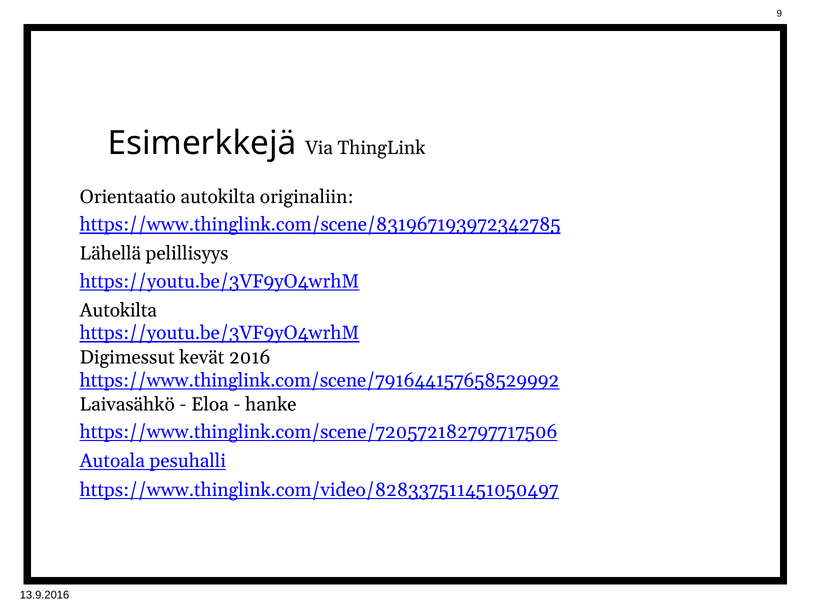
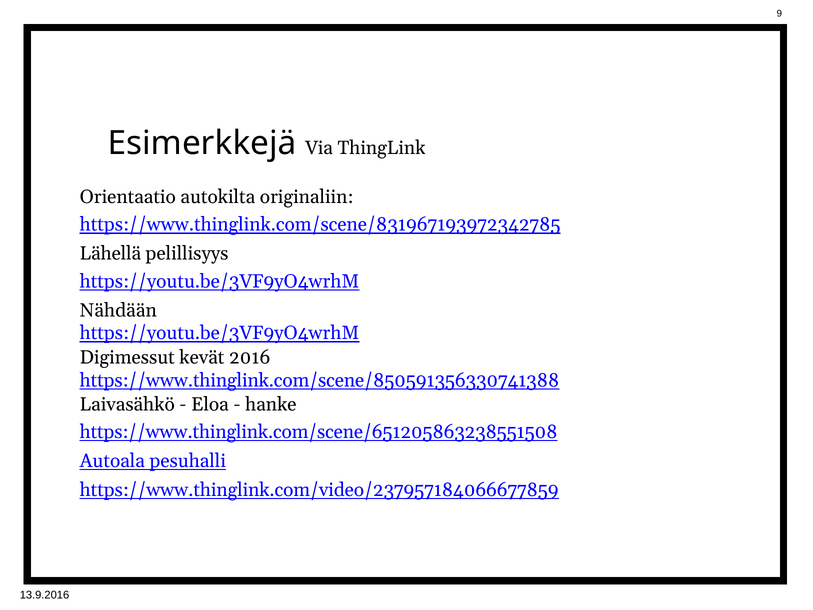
Autokilta: Autokilta -> Nähdään (118, 310)
https://www.thinglink.com/scene/791644157658529992: https://www.thinglink.com/scene/791644157658529992 -> https://www.thinglink.com/scene/850591356330741388 (319, 380)
https://www.thinglink.com/scene/720572182797717506: https://www.thinglink.com/scene/720572182797717506 -> https://www.thinglink.com/scene/651205863238551508 (319, 432)
https://www.thinglink.com/video/828337511451050497: https://www.thinglink.com/video/828337511451050497 -> https://www.thinglink.com/video/237957184066677859 (319, 490)
